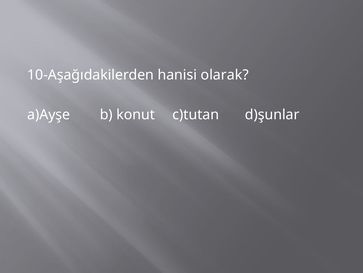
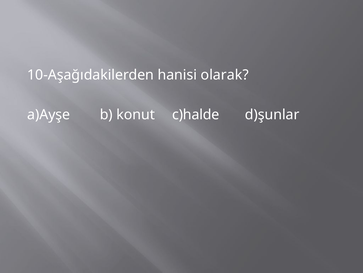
c)tutan: c)tutan -> c)halde (196, 114)
